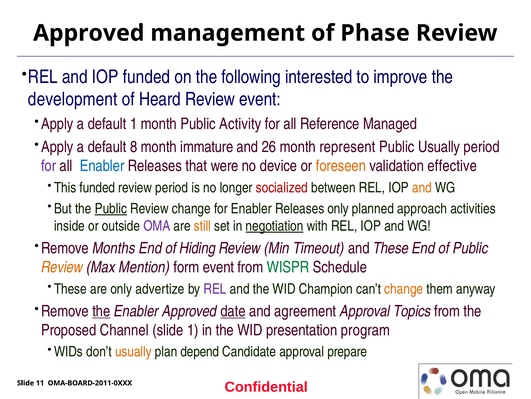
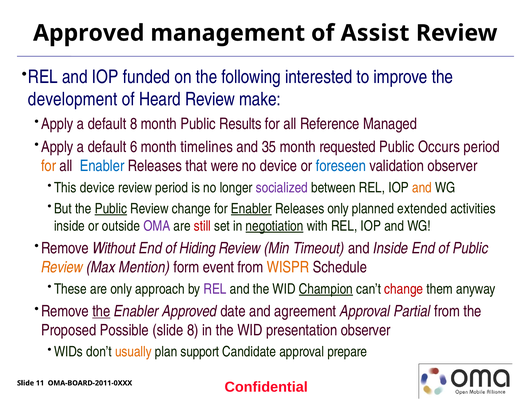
Phase: Phase -> Assist (375, 33)
Review event: event -> make (260, 99)
default 1: 1 -> 8 (134, 124)
Activity: Activity -> Results (240, 124)
8: 8 -> 6 (134, 147)
immature: immature -> timelines (207, 147)
26: 26 -> 35 (269, 147)
represent: represent -> requested (348, 147)
Public Usually: Usually -> Occurs (439, 147)
for colour: purple -> orange (49, 166)
foreseen colour: orange -> blue (341, 166)
validation effective: effective -> observer (453, 166)
This funded: funded -> device (97, 187)
socialized colour: red -> purple (282, 187)
Enabler underline: none -> present (251, 208)
approach: approach -> extended (422, 208)
still colour: orange -> red (202, 226)
Months: Months -> Without (114, 248)
and These: These -> Inside (391, 248)
WISPR colour: green -> orange (288, 267)
advertize: advertize -> approach (160, 288)
Champion underline: none -> present (326, 288)
change colour: orange -> red (404, 288)
date underline: present -> none (233, 311)
Topics: Topics -> Partial (412, 311)
Channel: Channel -> Possible (124, 330)
slide 1: 1 -> 8 (193, 330)
presentation program: program -> observer (366, 330)
depend: depend -> support (200, 351)
